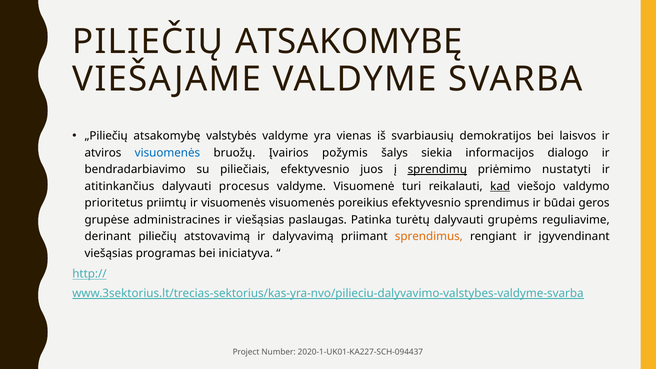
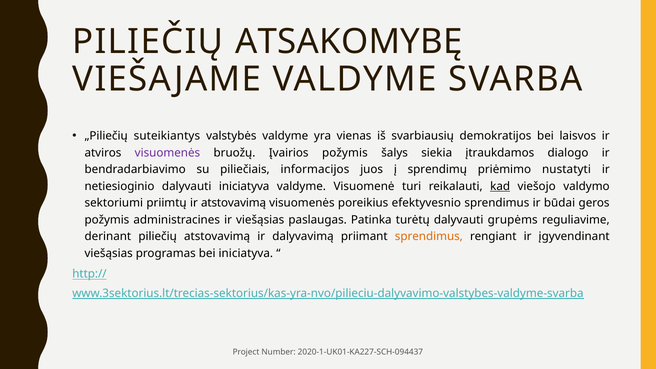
„Piliečių atsakomybę: atsakomybę -> suteikiantys (167, 136)
visuomenės colour: blue -> purple (167, 153)
informacijos: informacijos -> įtraukdamos (500, 153)
piliečiais efektyvesnio: efektyvesnio -> informacijos (315, 170)
sprendimų underline: present -> none (437, 170)
atitinkančius: atitinkančius -> netiesioginio (120, 186)
dalyvauti procesus: procesus -> iniciatyva (244, 186)
prioritetus: prioritetus -> sektoriumi (114, 203)
ir visuomenės: visuomenės -> atstovavimą (234, 203)
grupėse: grupėse -> požymis (107, 220)
